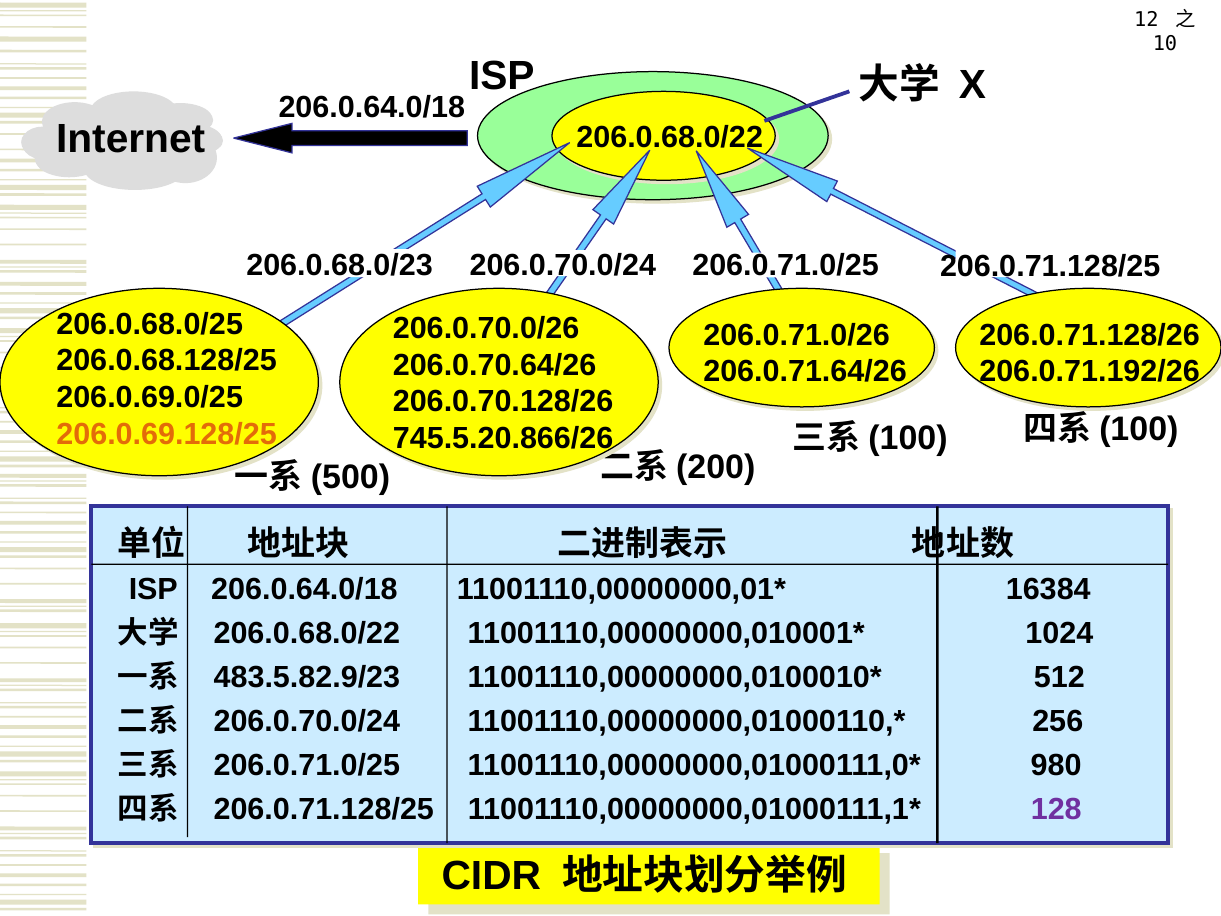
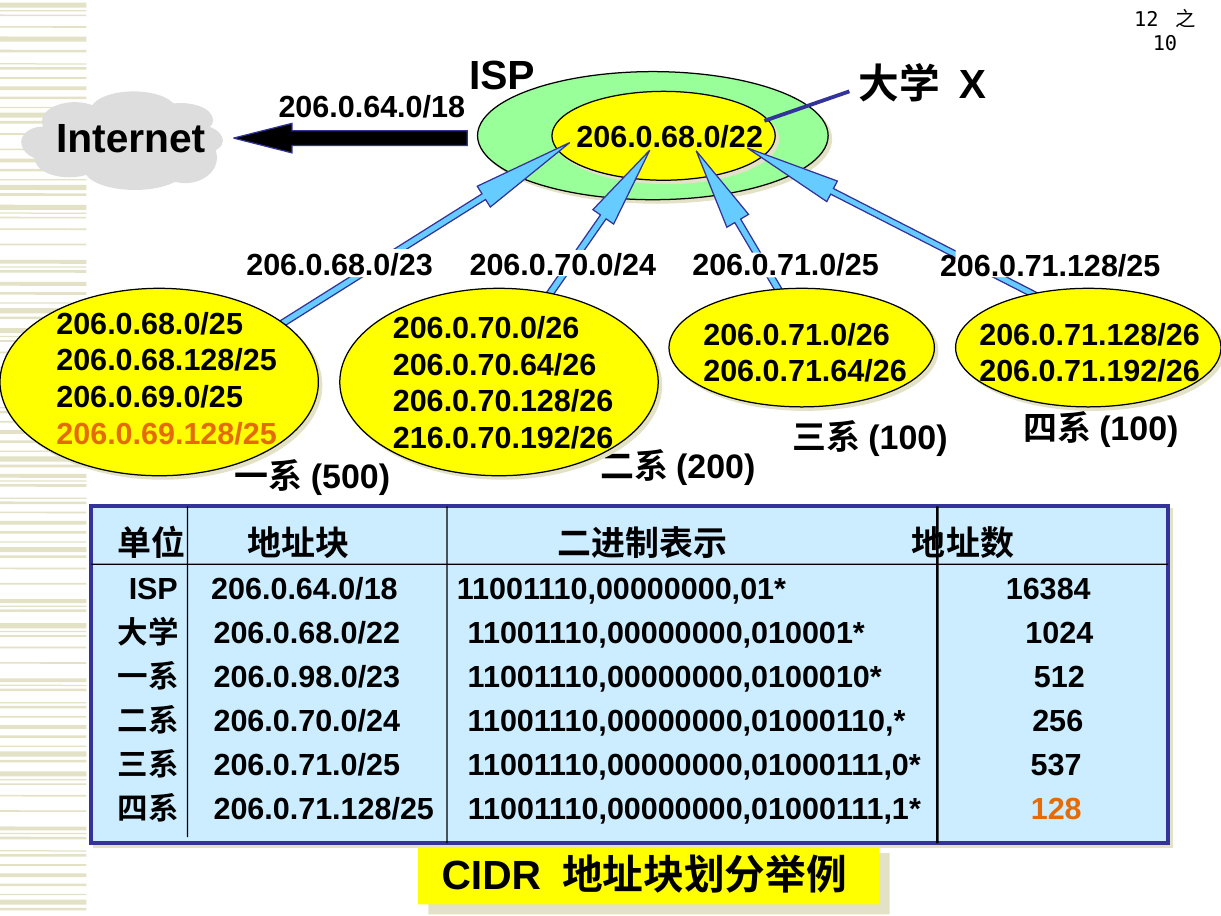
745.5.20.866/26: 745.5.20.866/26 -> 216.0.70.192/26 (503, 438)
483.5.82.9/23: 483.5.82.9/23 -> 206.0.98.0/23 (307, 677)
980: 980 -> 537 (1056, 765)
128 colour: purple -> orange (1056, 809)
